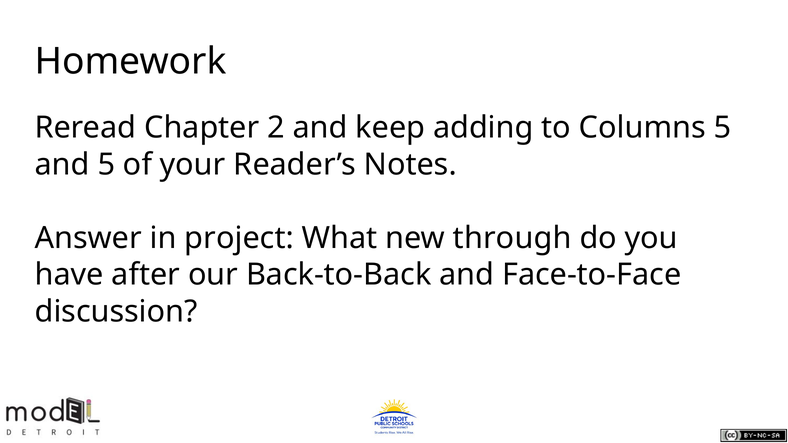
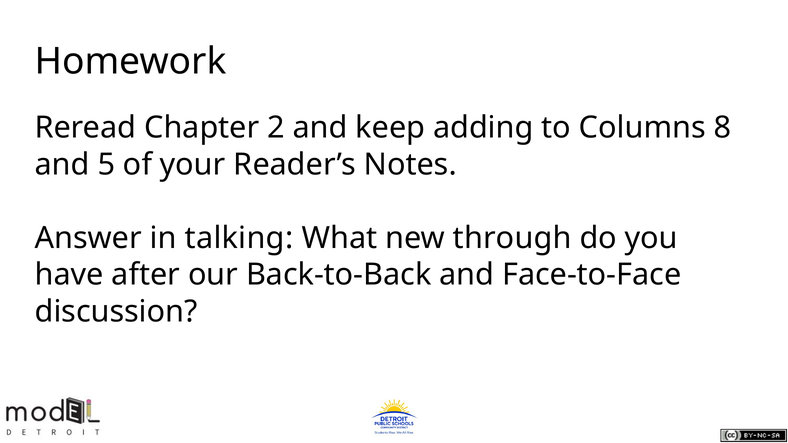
Columns 5: 5 -> 8 (722, 128)
project: project -> talking (239, 238)
